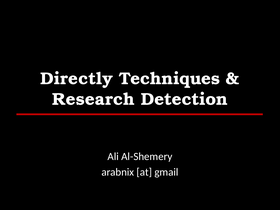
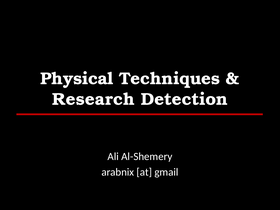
Directly: Directly -> Physical (77, 79)
